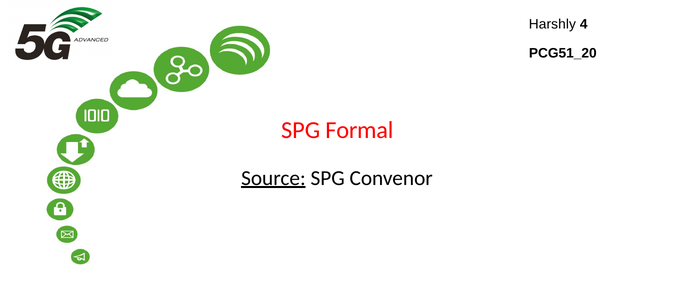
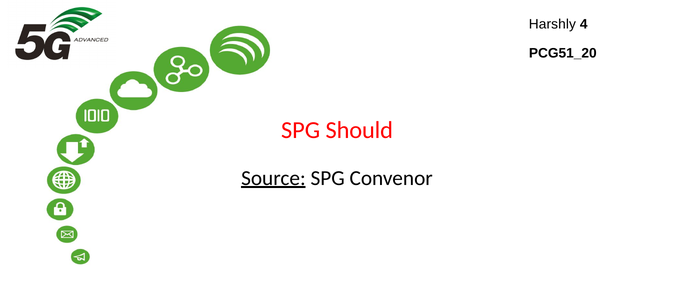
Formal: Formal -> Should (359, 130)
